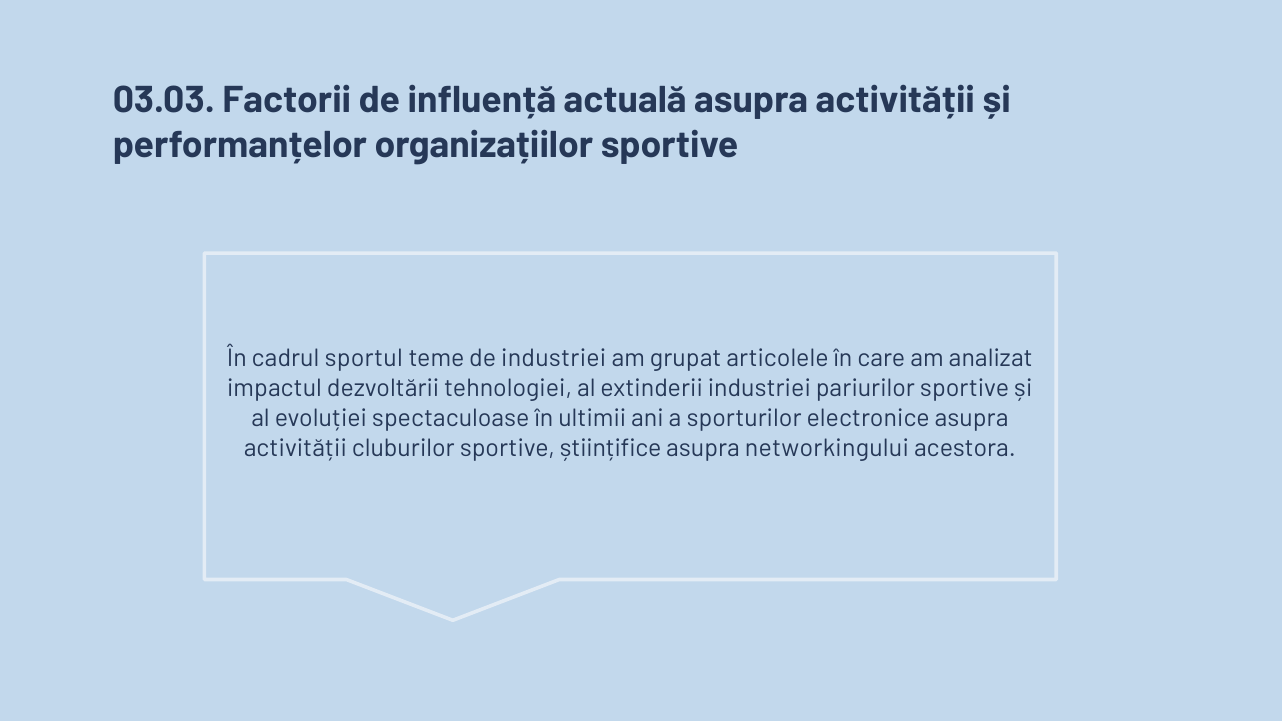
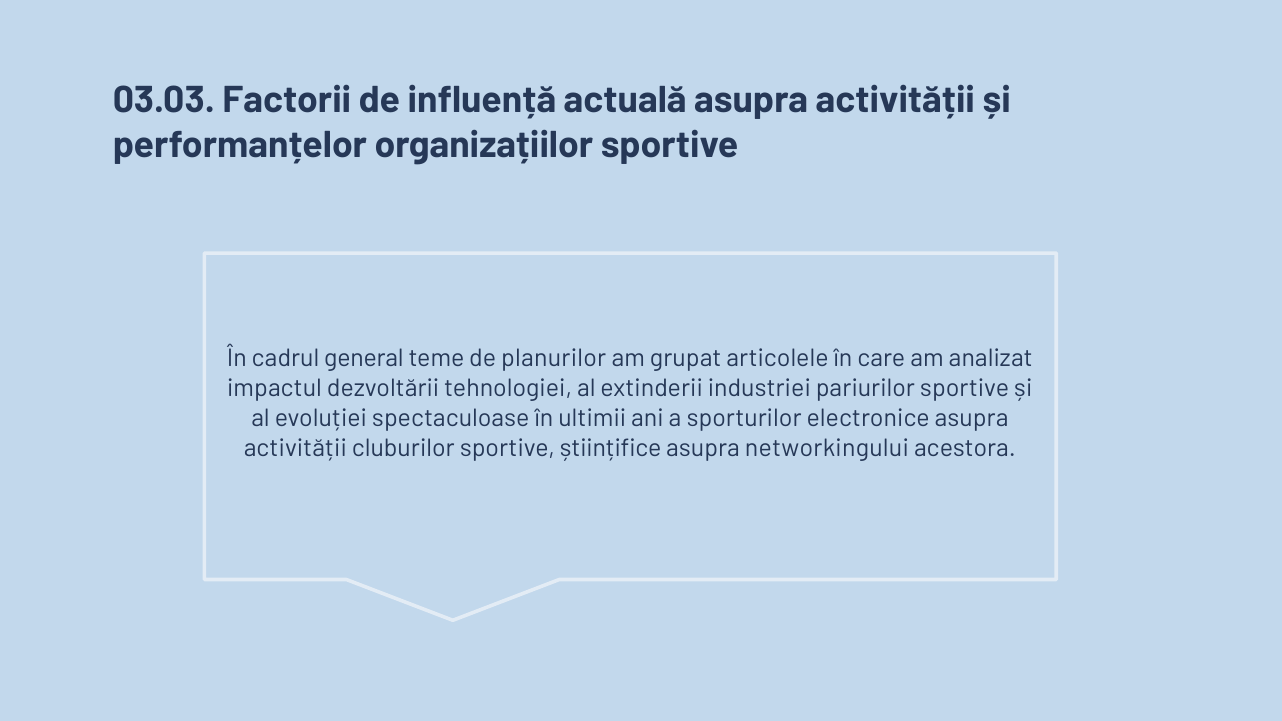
sportul: sportul -> general (364, 358)
de industriei: industriei -> planurilor (554, 358)
